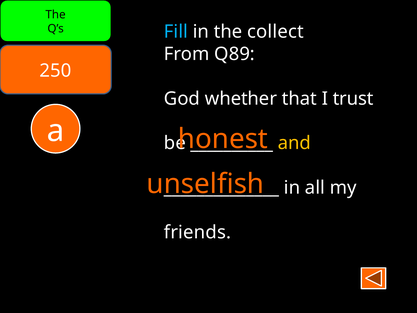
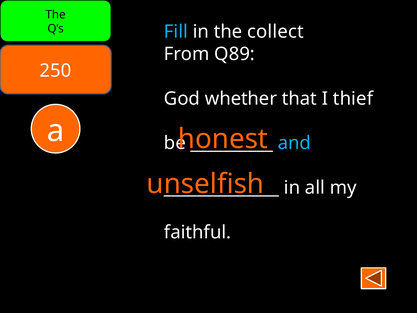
trust: trust -> thief (353, 99)
and colour: yellow -> light blue (294, 143)
friends: friends -> faithful (198, 232)
